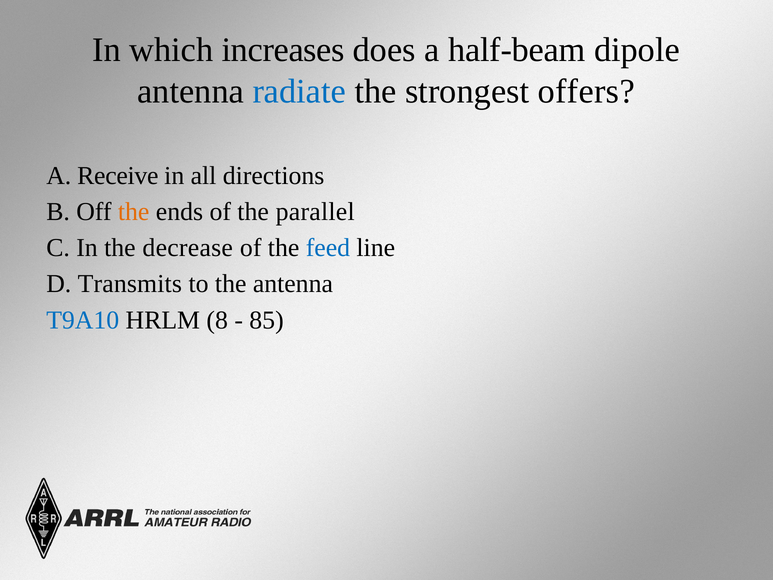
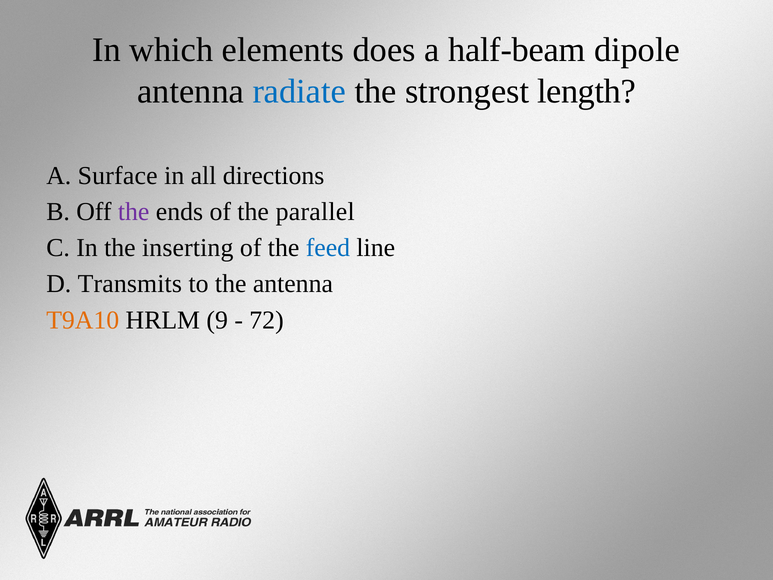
increases: increases -> elements (283, 50)
offers: offers -> length (587, 91)
Receive: Receive -> Surface (118, 176)
the colour: orange -> purple (134, 212)
decrease: decrease -> inserting (188, 248)
T9A10 colour: blue -> orange (83, 320)
8: 8 -> 9 (217, 320)
85: 85 -> 72 (267, 320)
